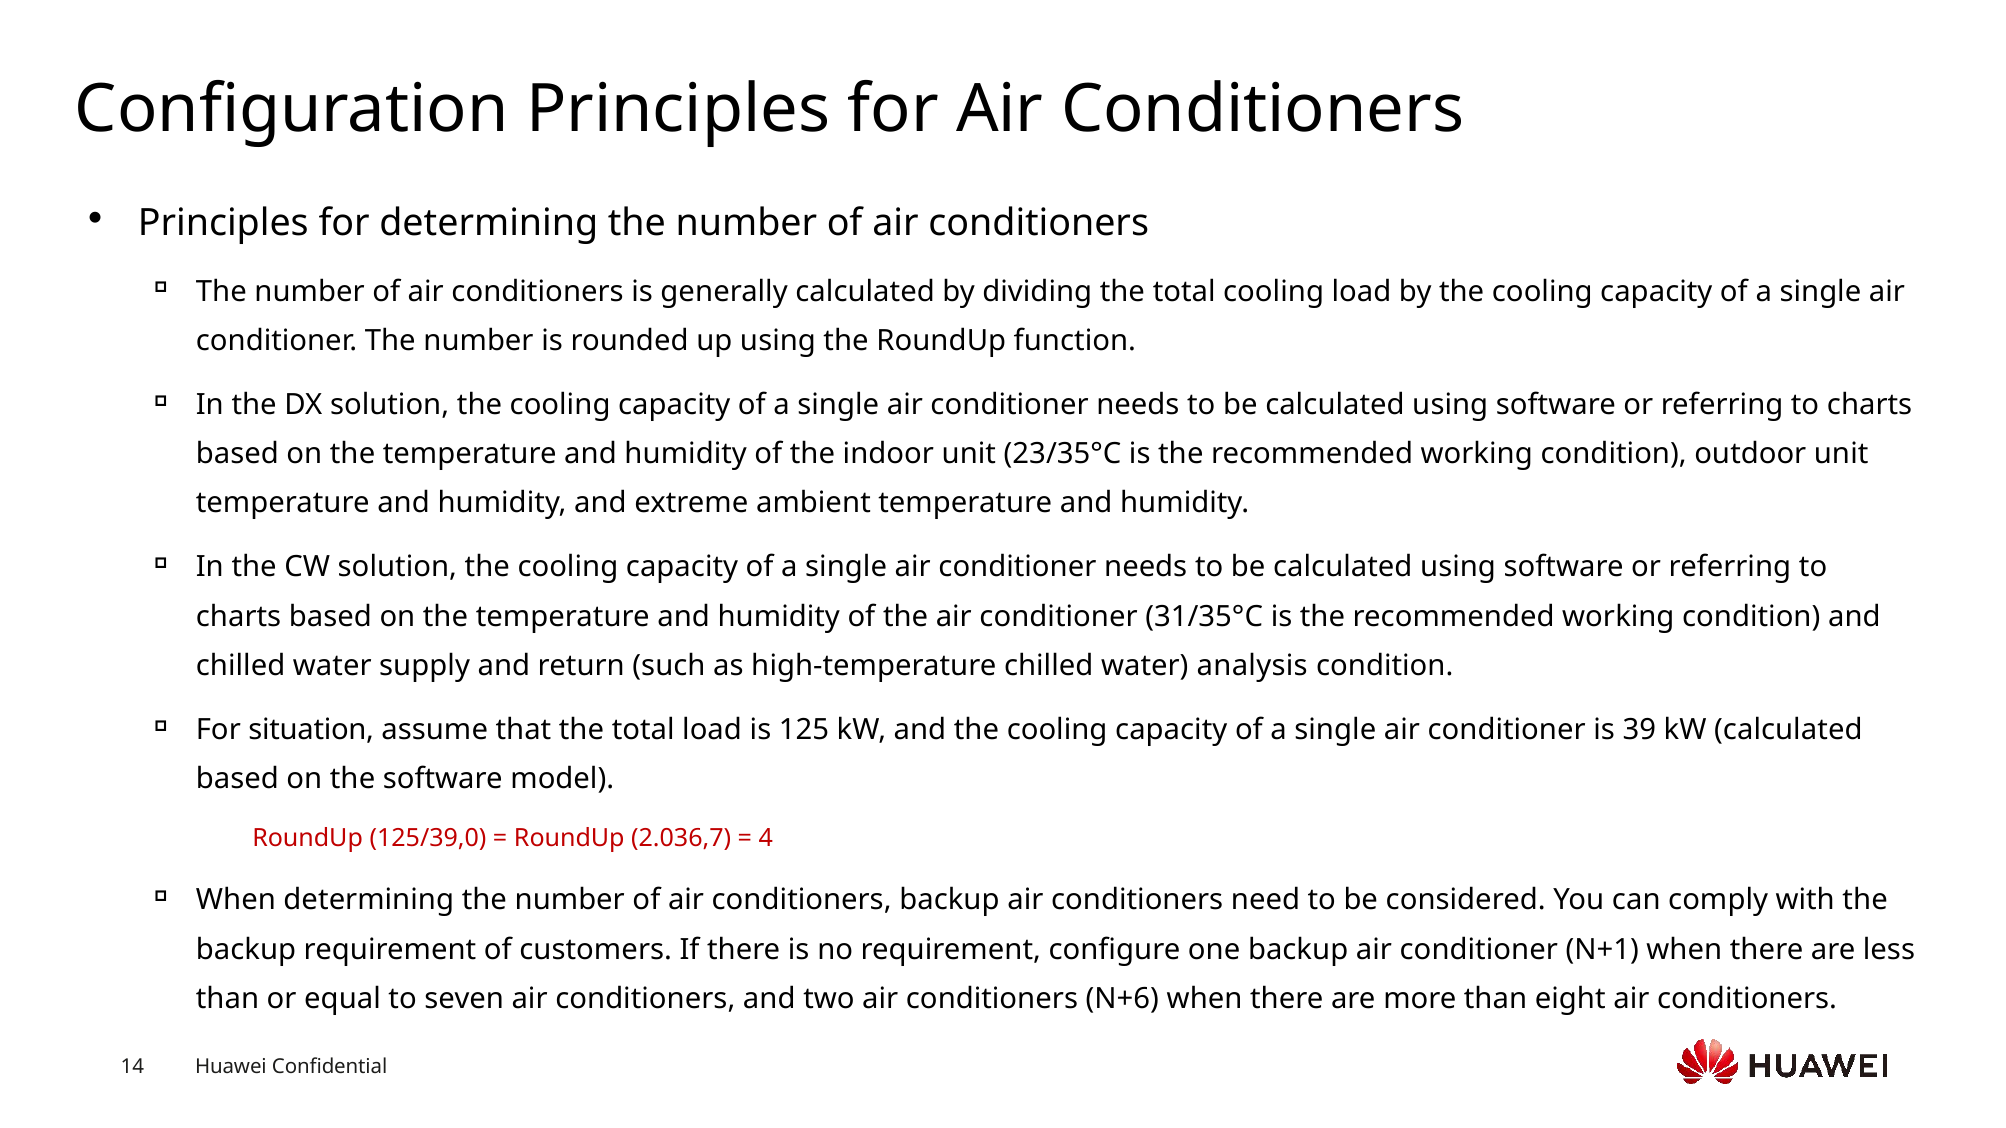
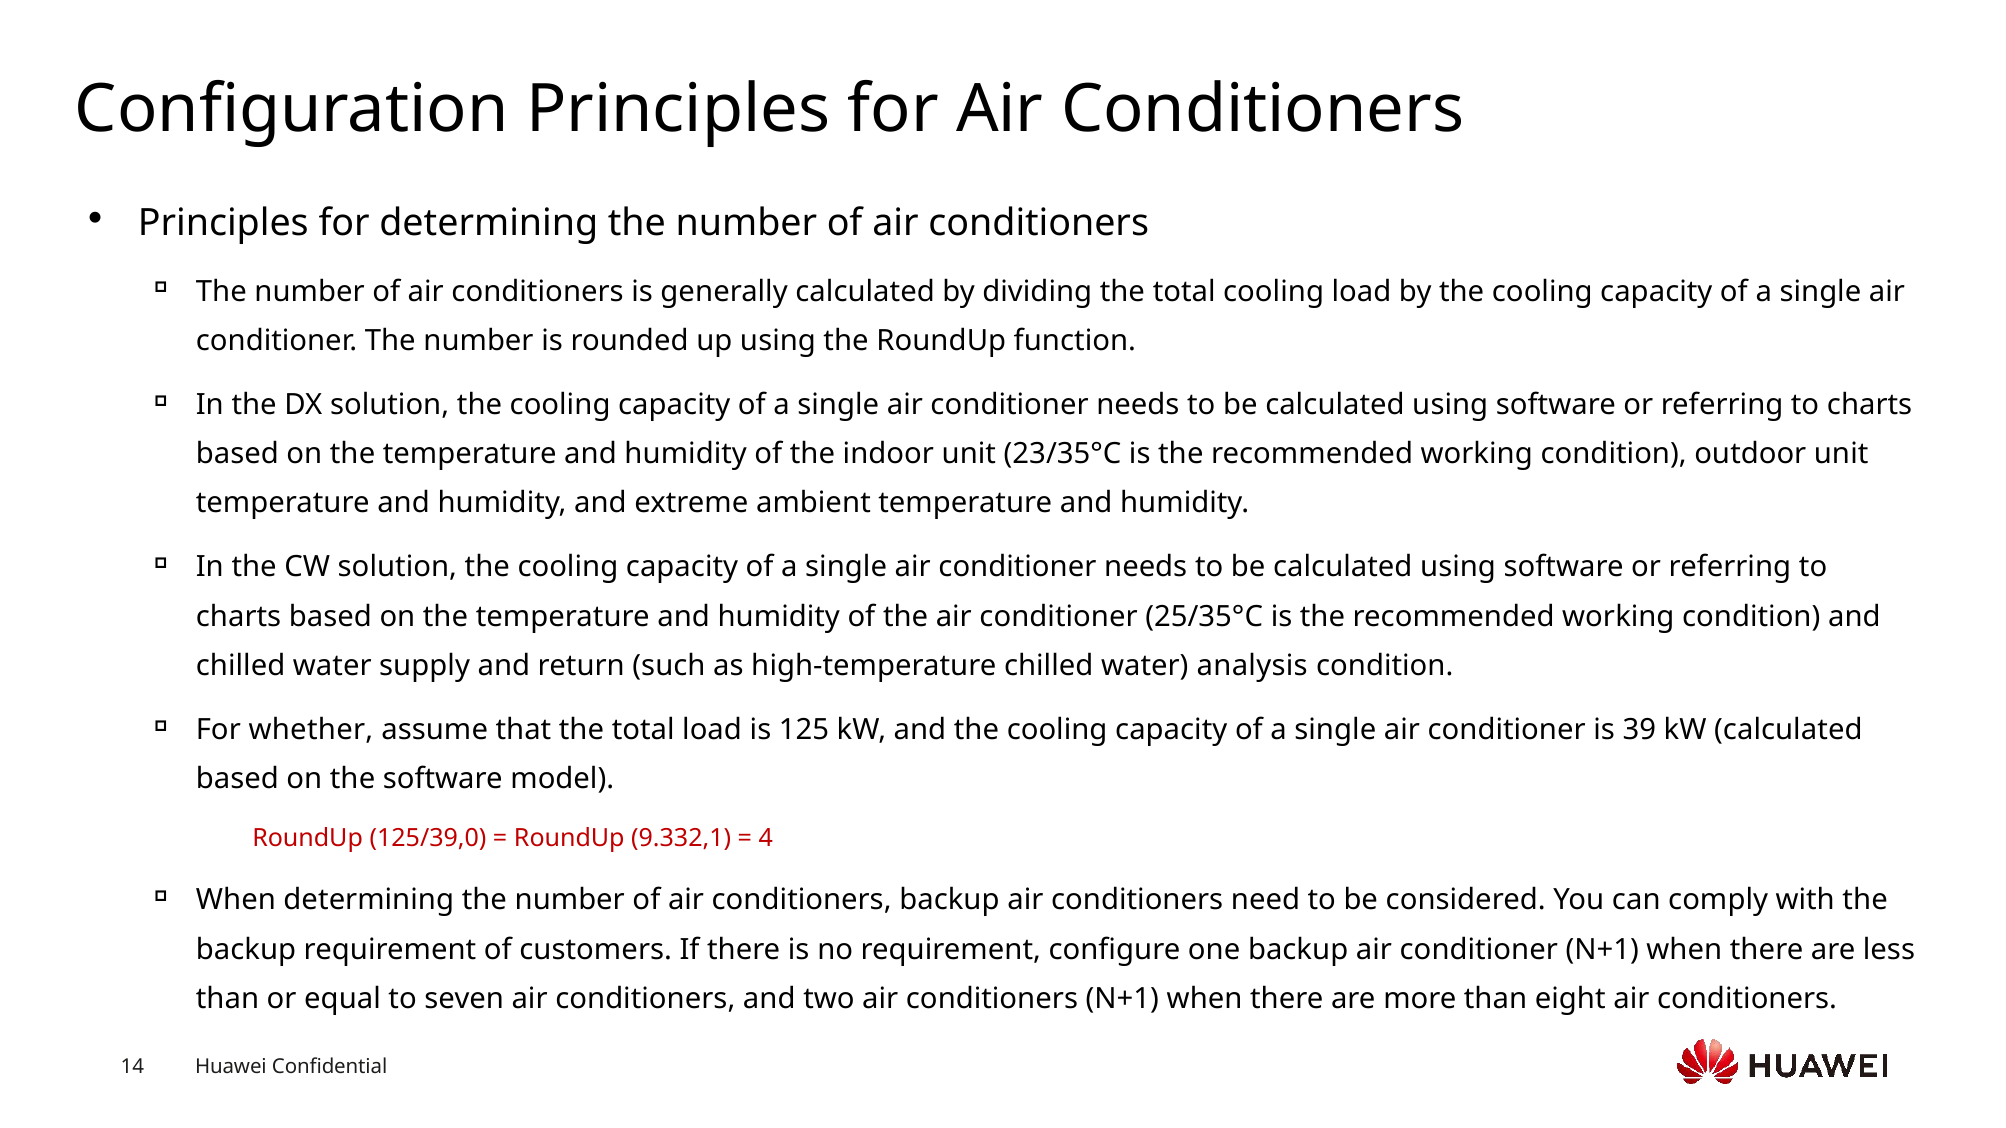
31/35°C: 31/35°C -> 25/35°C (1204, 617)
situation: situation -> whether (311, 730)
2.036,7: 2.036,7 -> 9.332,1 (681, 839)
conditioners N+6: N+6 -> N+1 (1122, 999)
